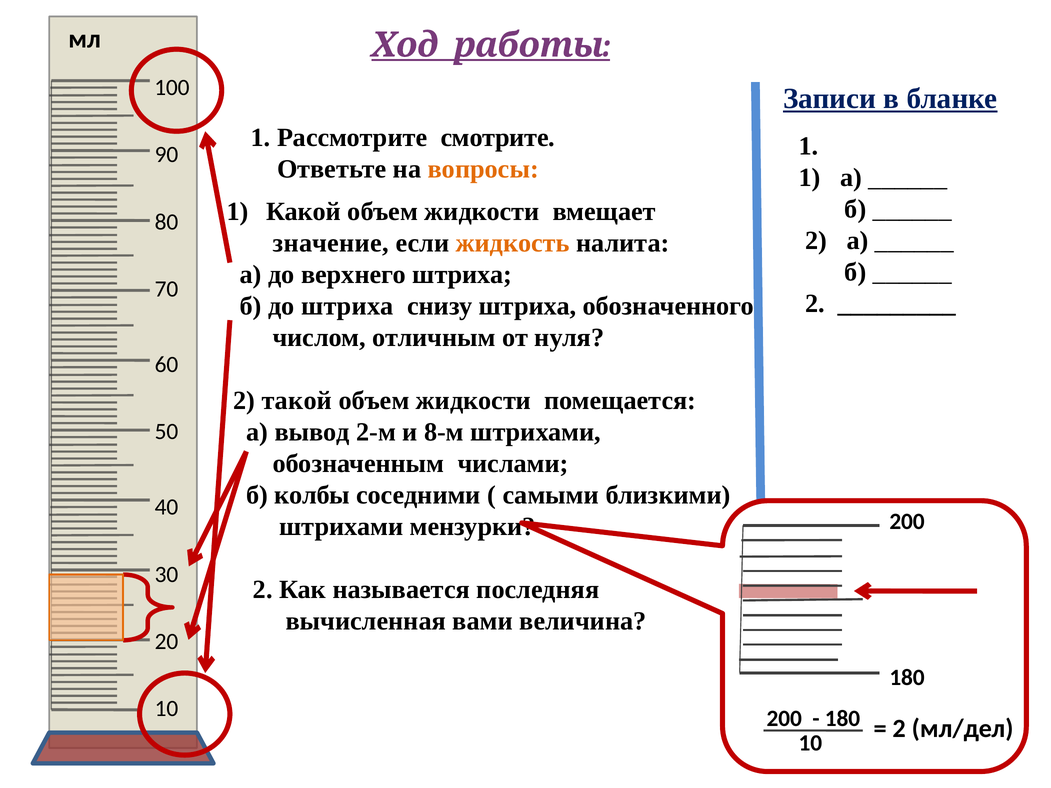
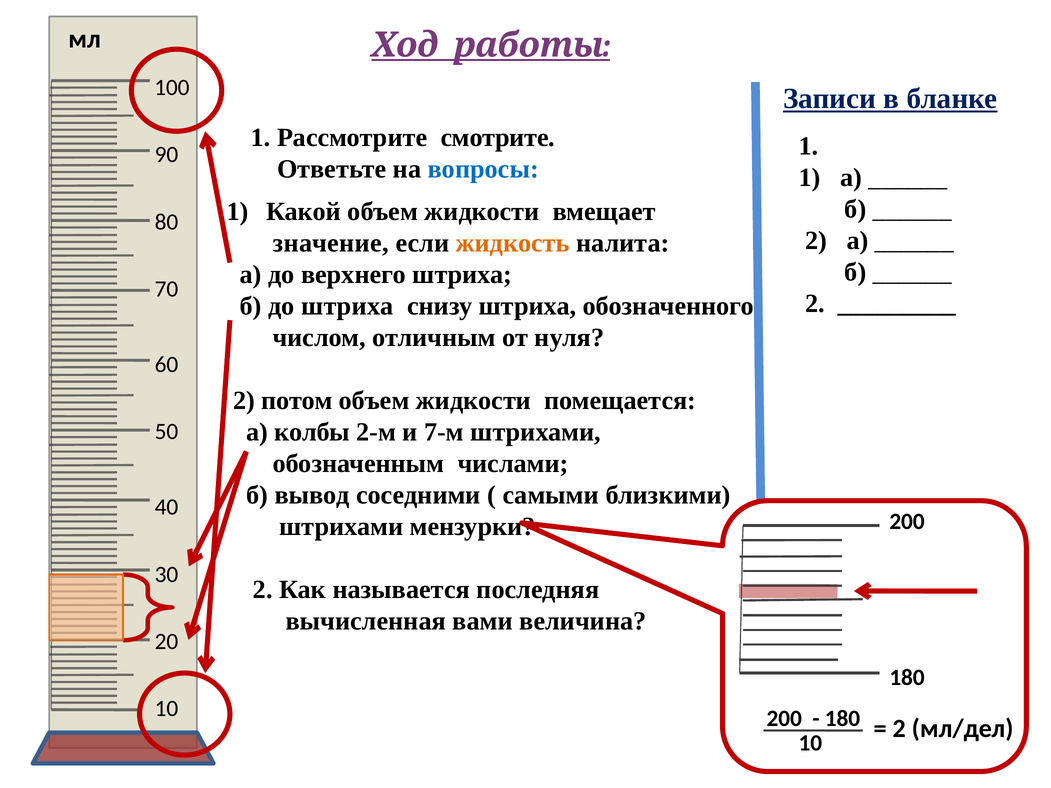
вопросы colour: orange -> blue (483, 169)
такой: такой -> потом (297, 401)
вывод: вывод -> колбы (312, 432)
8-м: 8-м -> 7-м (444, 432)
колбы: колбы -> вывод (312, 495)
